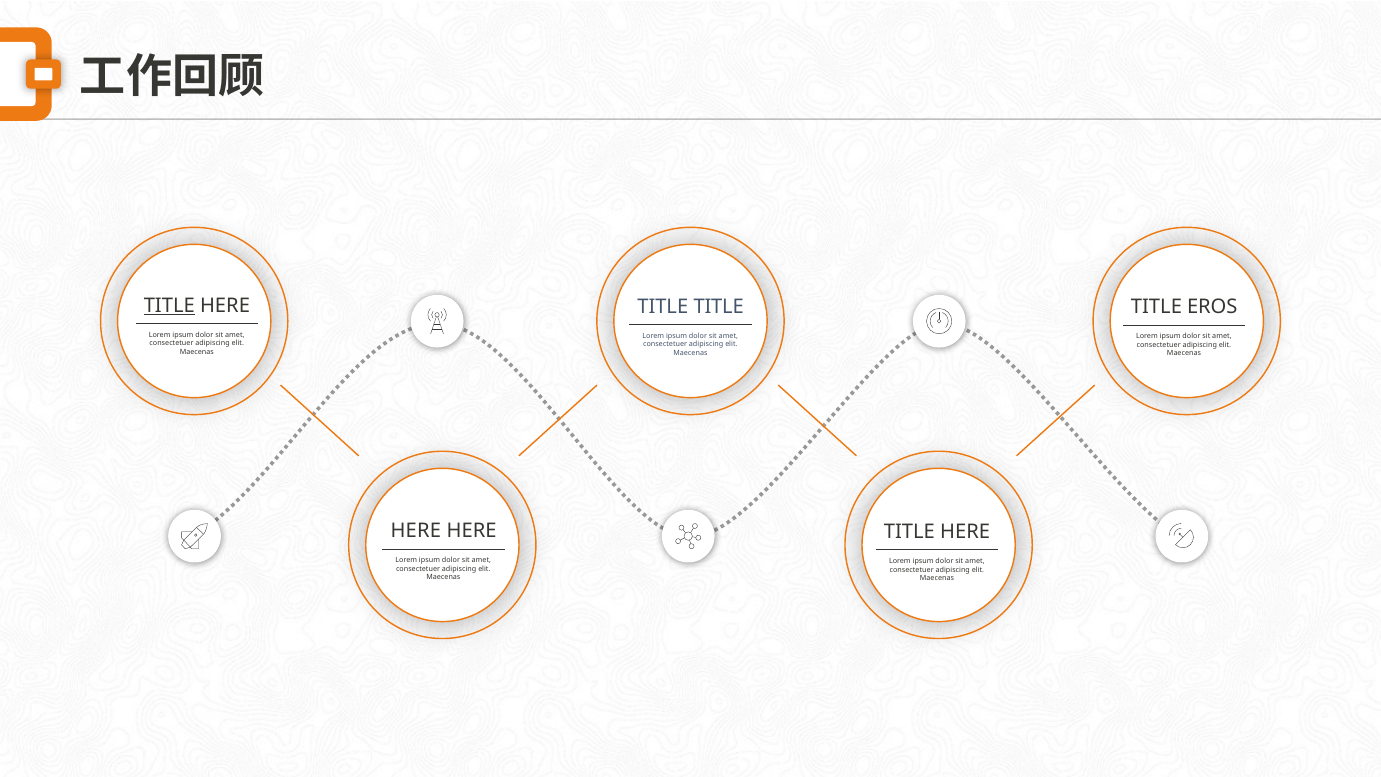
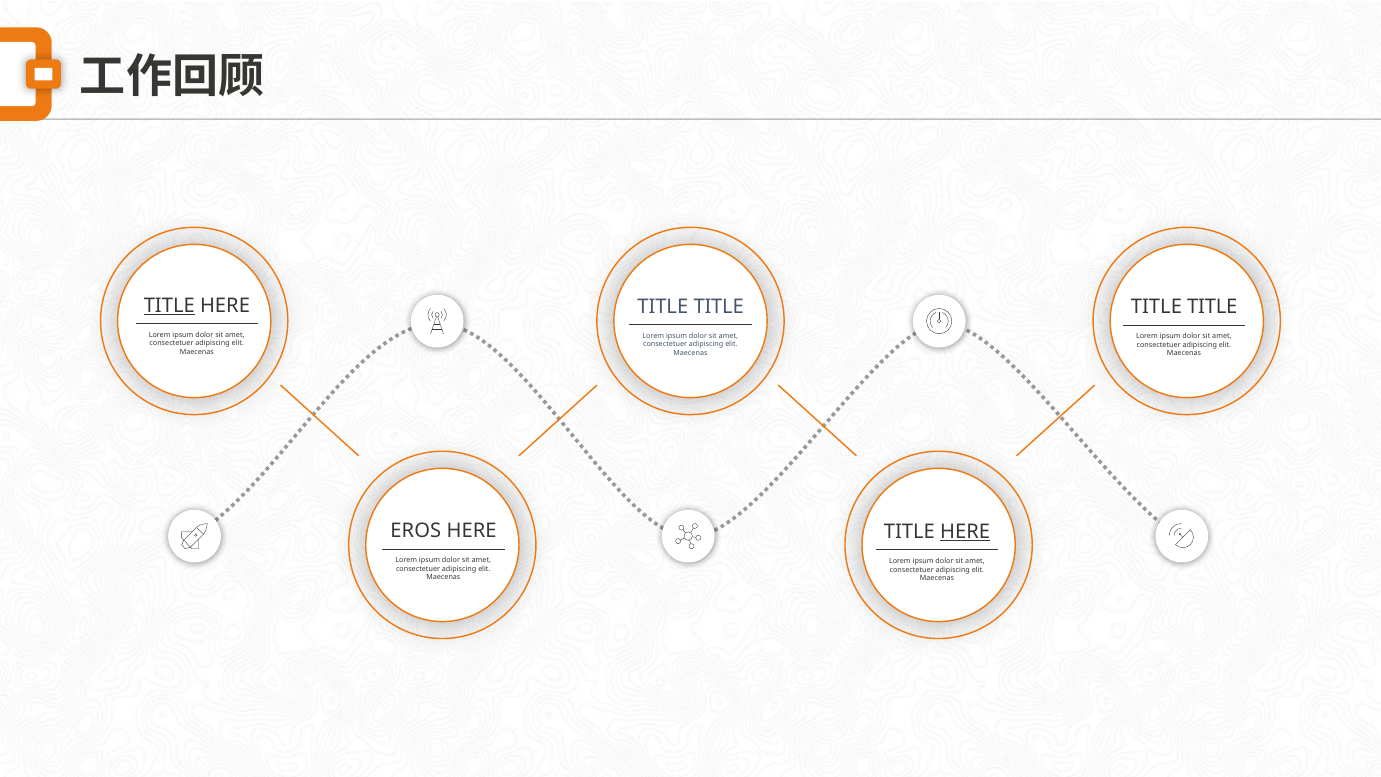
EROS: EROS -> TITLE (1212, 307)
HERE: HERE -> EROS (416, 531)
HERE underline: none -> present (965, 532)
